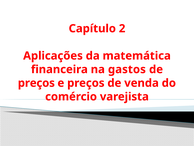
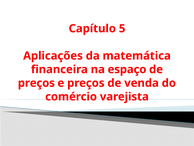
2: 2 -> 5 (122, 28)
gastos: gastos -> espaço (127, 69)
